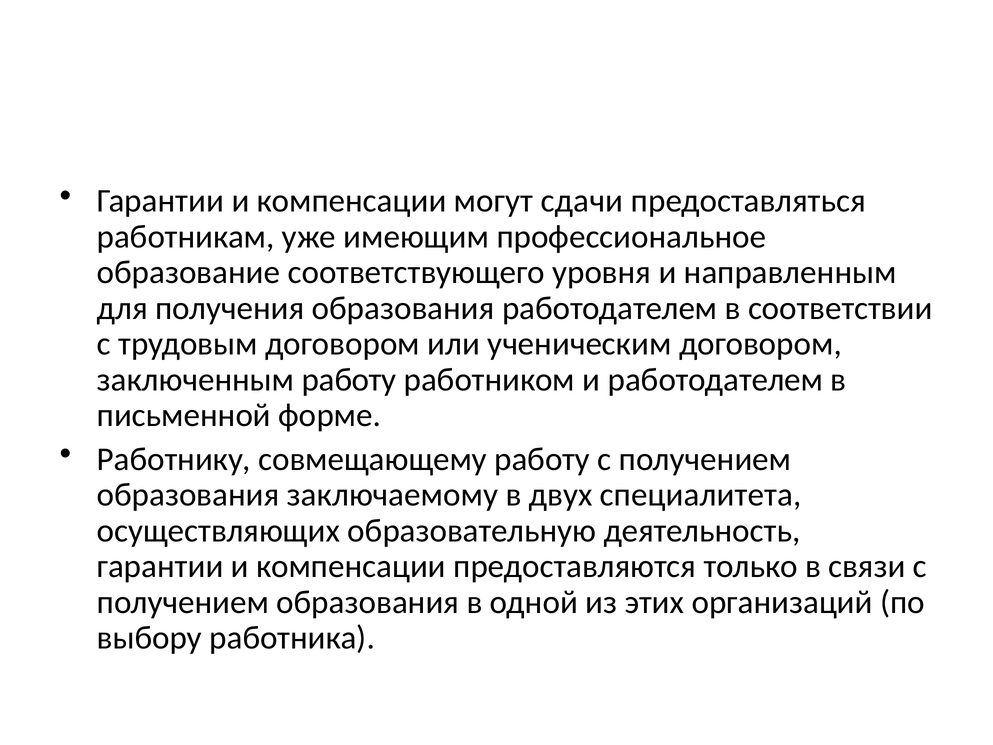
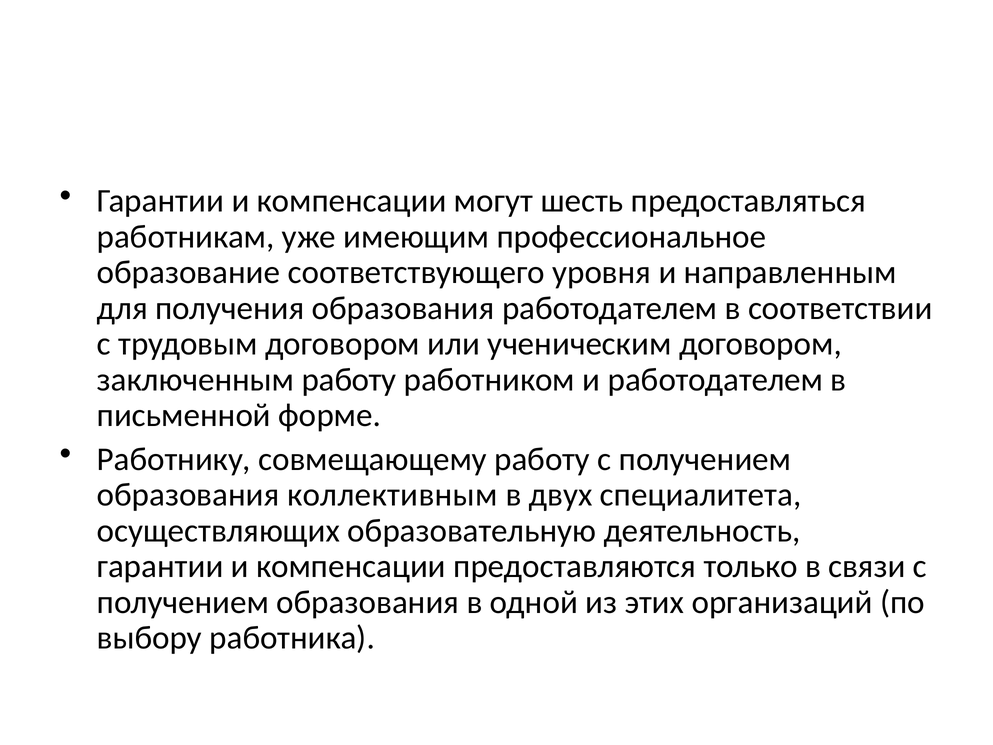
сдачи: сдачи -> шесть (582, 201)
заключаемому: заключаемому -> коллективным (392, 495)
